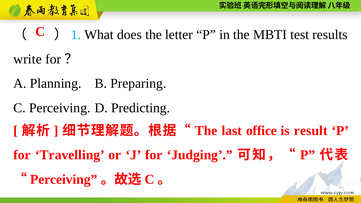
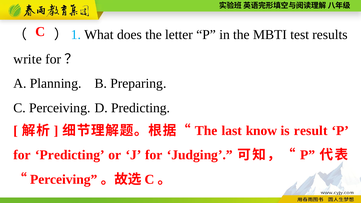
office: office -> know (261, 131)
for Travelling: Travelling -> Predicting (70, 155)
